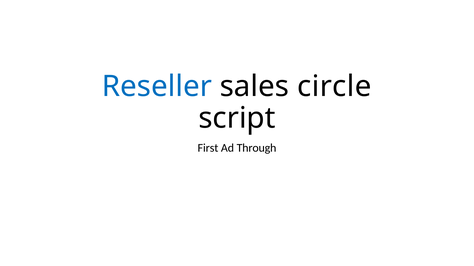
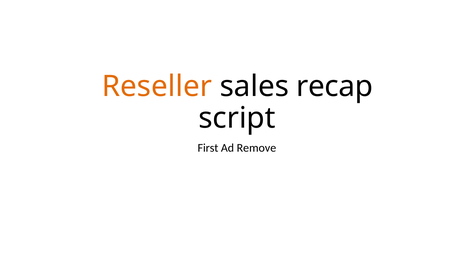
Reseller colour: blue -> orange (157, 87)
circle: circle -> recap (335, 87)
Through: Through -> Remove (256, 148)
